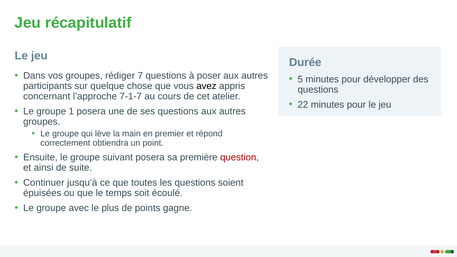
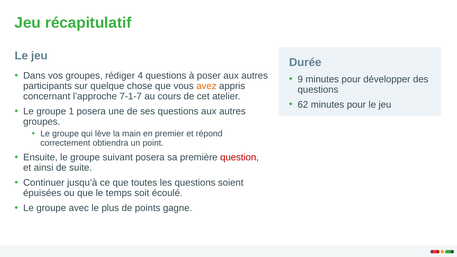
7: 7 -> 4 (140, 76)
5: 5 -> 9 (300, 79)
avez colour: black -> orange (206, 86)
22: 22 -> 62 (303, 105)
